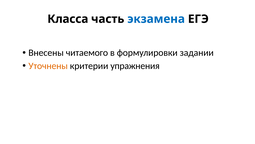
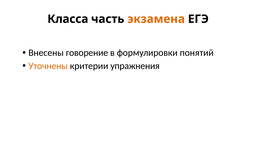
экзамена colour: blue -> orange (156, 19)
читаемого: читаемого -> говорение (87, 53)
задании: задании -> понятий (197, 53)
